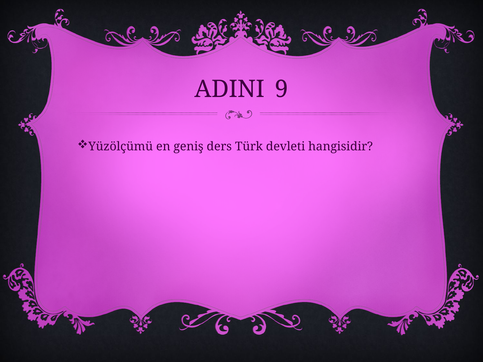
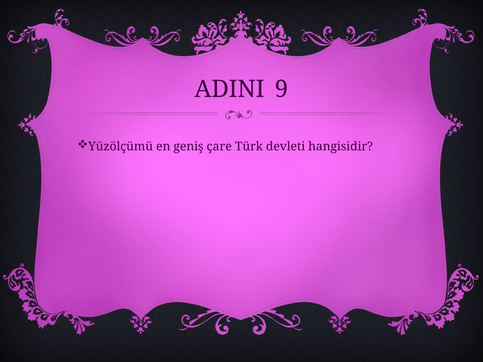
ders: ders -> çare (219, 147)
